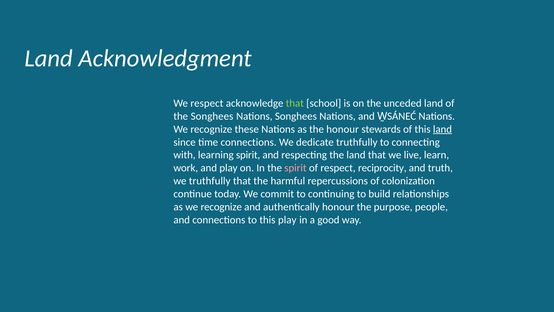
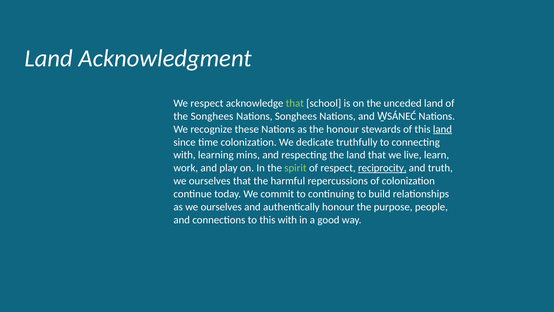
time connections: connections -> colonization (249, 142)
learning spirit: spirit -> mins (248, 155)
spirit colour: pink -> light green (295, 168)
reciprocity underline: none -> present (382, 168)
truthfully: truthfully -> ourselves (210, 181)
as we recognize: recognize -> ourselves (221, 207)
this play: play -> with (287, 220)
